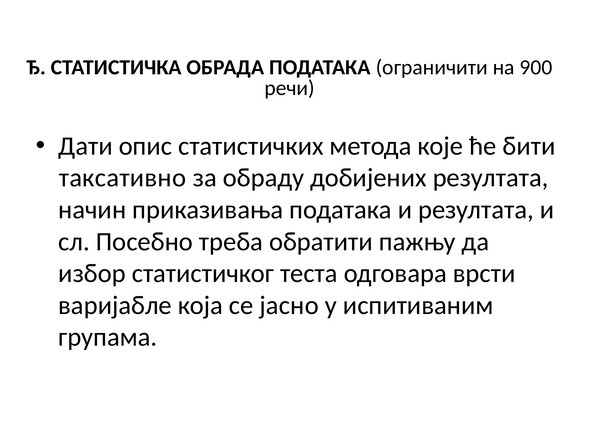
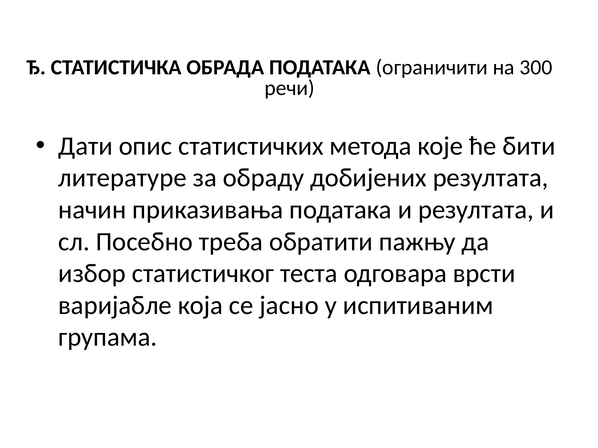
900: 900 -> 300 (536, 67)
таксативно: таксативно -> литературе (122, 178)
